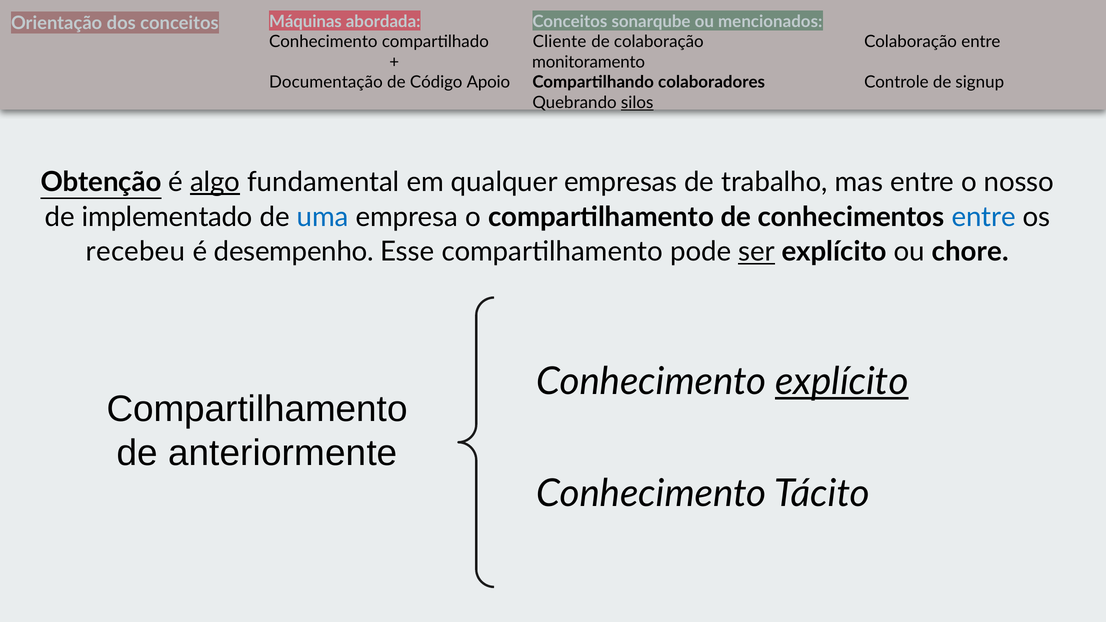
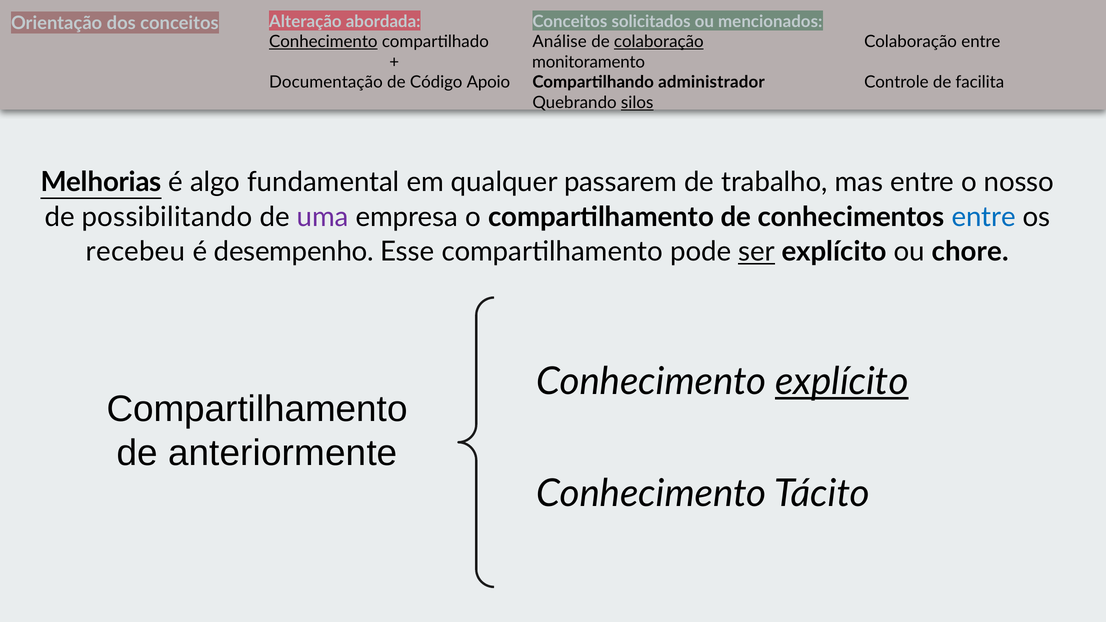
Máquinas: Máquinas -> Alteração (305, 22)
sonarqube: sonarqube -> solicitados (651, 22)
Conhecimento underline: none -> present (323, 42)
Cliente: Cliente -> Análise (560, 42)
colaboração underline: none -> present (659, 42)
colaboradores: colaboradores -> administrador (711, 82)
signup: signup -> facilita (980, 82)
Obtenção: Obtenção -> Melhorias (101, 182)
algo underline: present -> none (215, 182)
empresas: empresas -> passarem (621, 182)
implementado: implementado -> possibilitando (167, 217)
uma colour: blue -> purple (323, 217)
